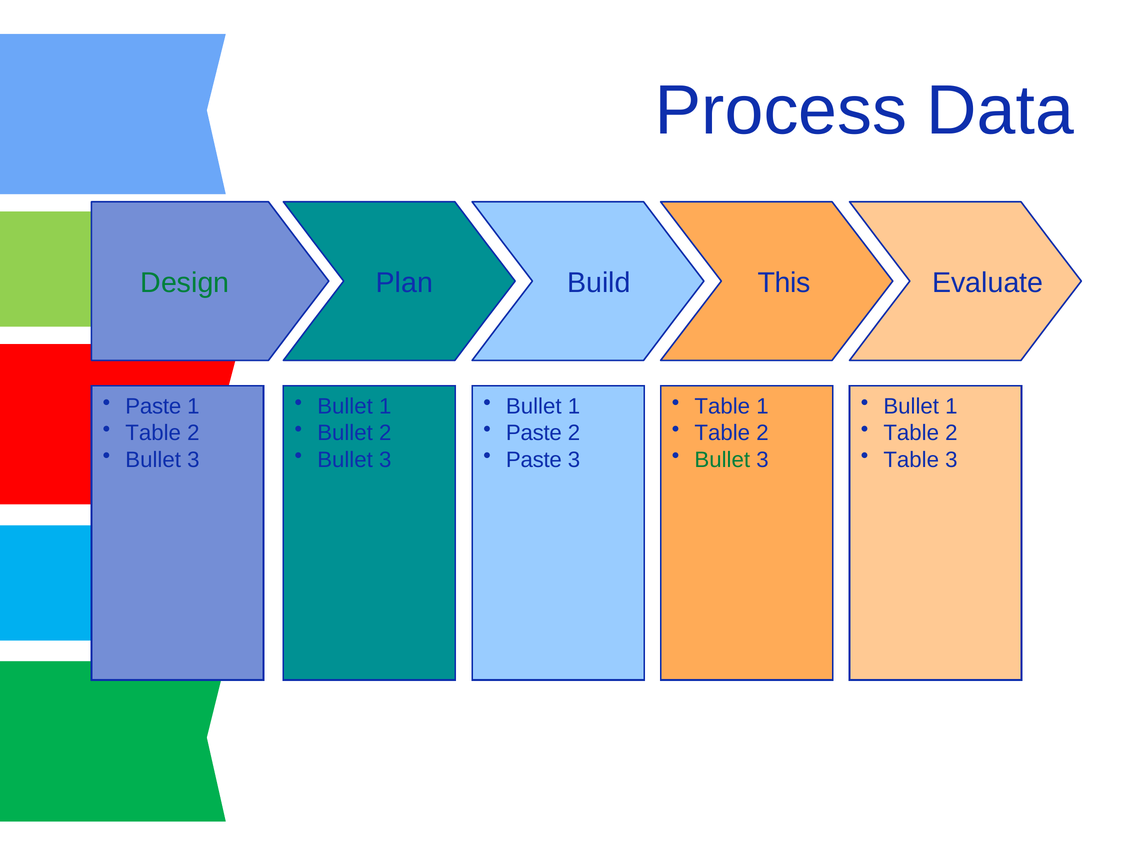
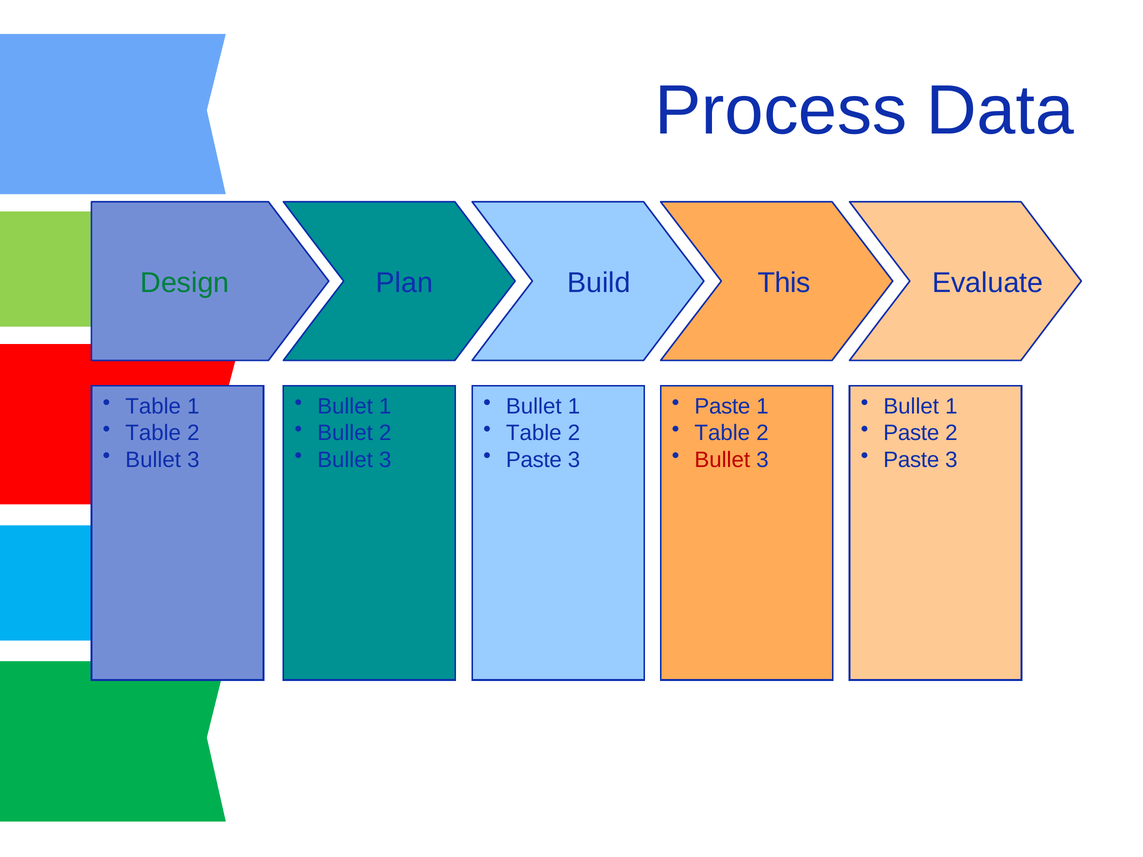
Paste: Paste -> Table (153, 406)
Table: Table -> Paste (722, 406)
Paste: Paste -> Table (534, 433)
Table: Table -> Paste (911, 433)
Bullet colour: green -> red (722, 460)
Table: Table -> Paste (911, 460)
